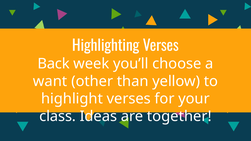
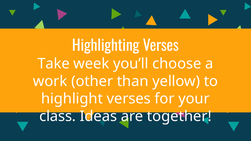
Back: Back -> Take (54, 64)
want: want -> work (50, 81)
